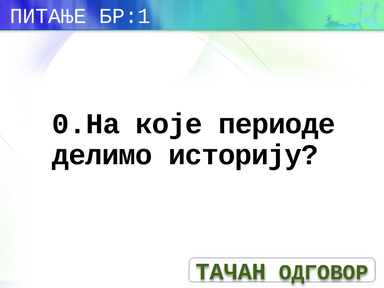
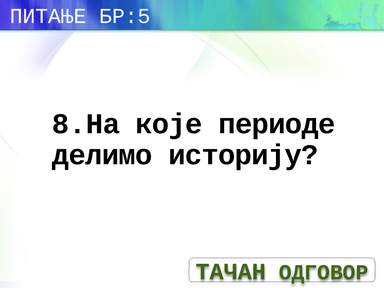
БР:1: БР:1 -> БР:5 (125, 16)
0.На: 0.На -> 8.На (86, 124)
